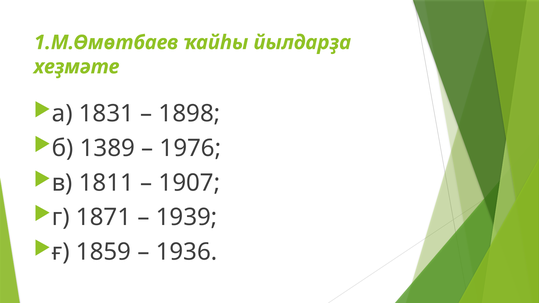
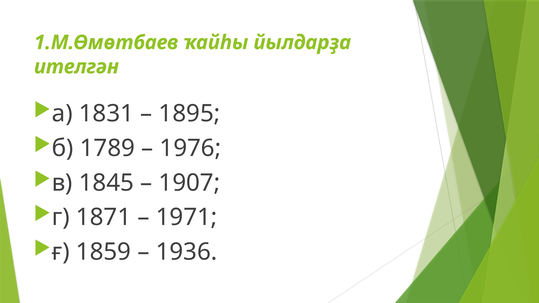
хеҙмәте: хеҙмәте -> ителгән (76, 67)
1898: 1898 -> 1895 (189, 114)
1389: 1389 -> 1789 (107, 148)
1811: 1811 -> 1845 (106, 183)
1939: 1939 -> 1971 (187, 217)
